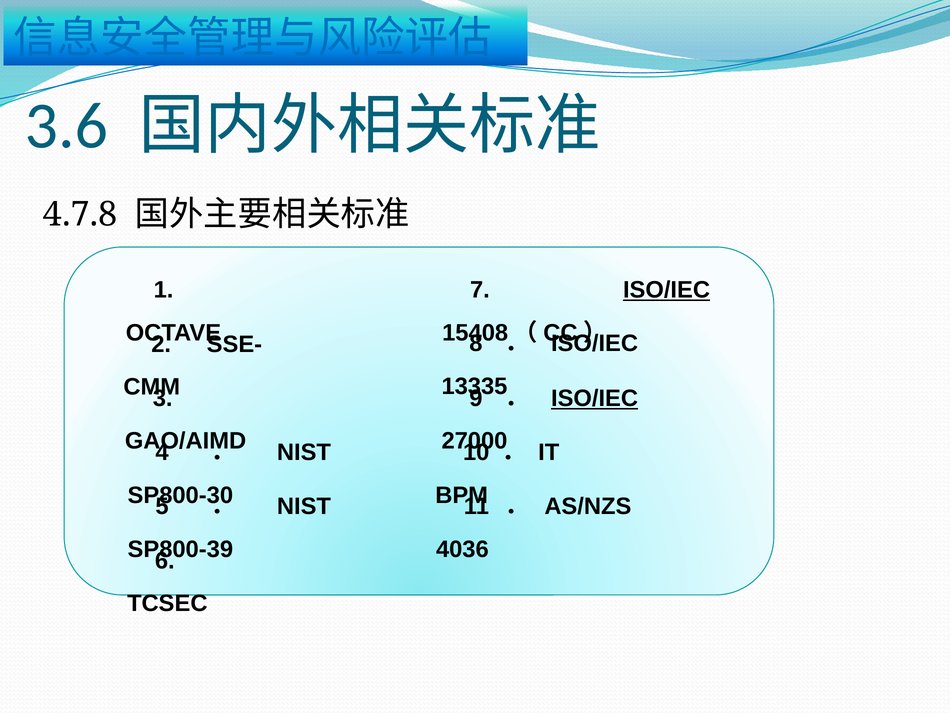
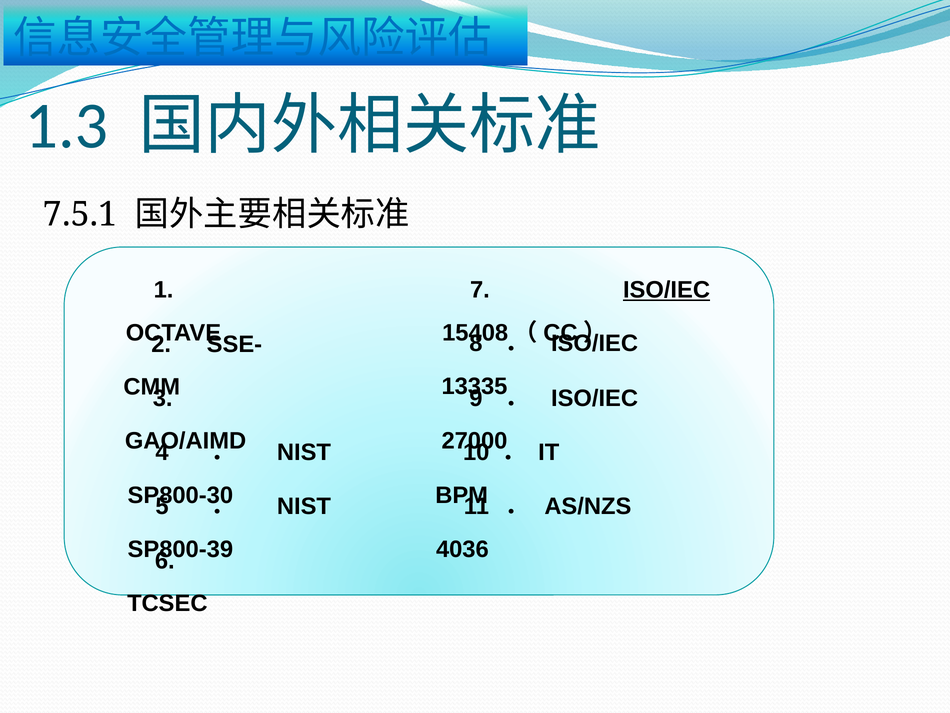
3.6: 3.6 -> 1.3 (67, 126)
4.7.8: 4.7.8 -> 7.5.1 (80, 214)
ISO/IEC underline: present -> none (595, 398)
